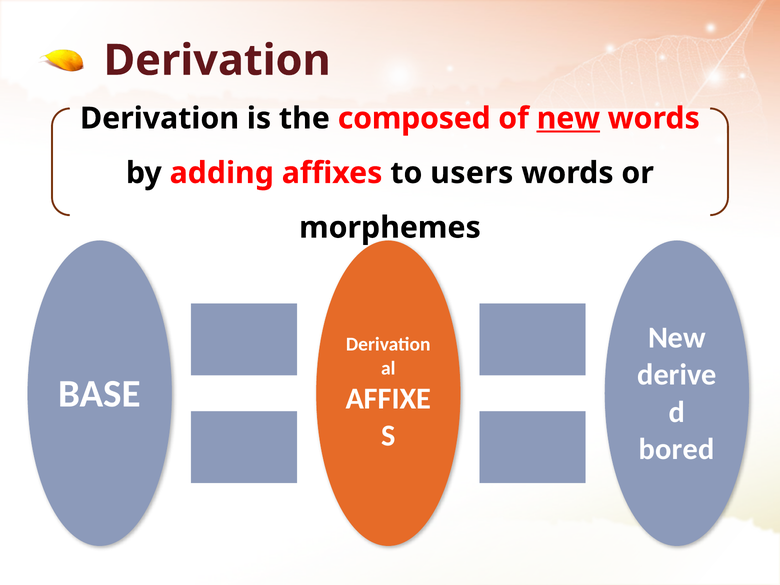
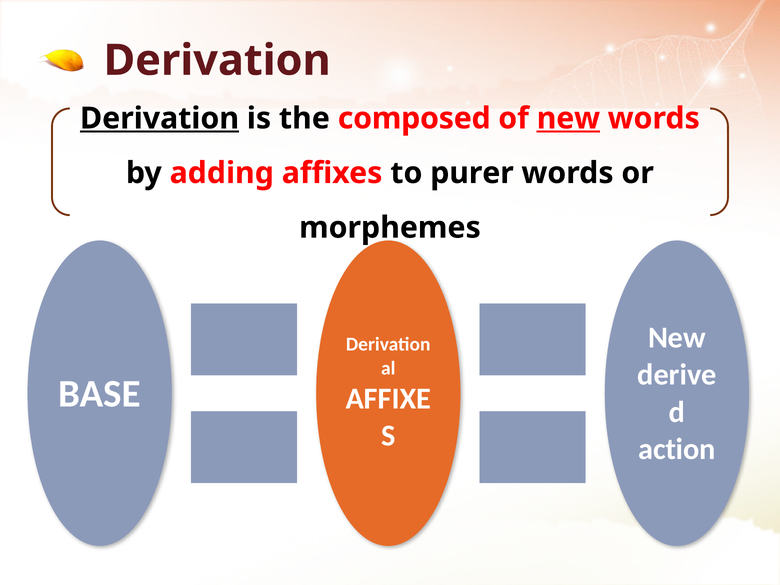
Derivation underline: none -> present (160, 118)
users: users -> purer (472, 173)
bored: bored -> action (677, 449)
